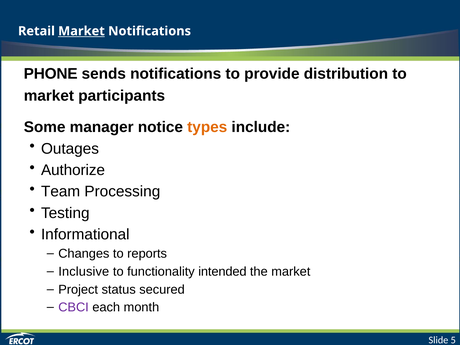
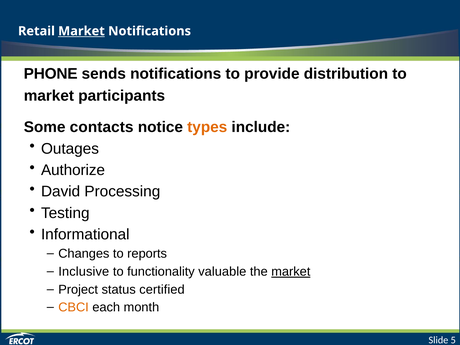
manager: manager -> contacts (102, 127)
Team: Team -> David (61, 192)
intended: intended -> valuable (222, 272)
market underline: none -> present (291, 272)
secured: secured -> certified (162, 290)
CBCI colour: purple -> orange (74, 307)
